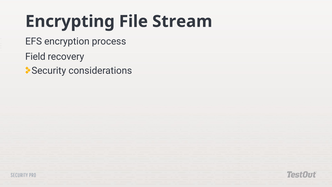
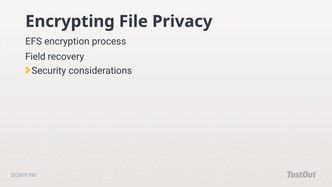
Stream: Stream -> Privacy (182, 21)
